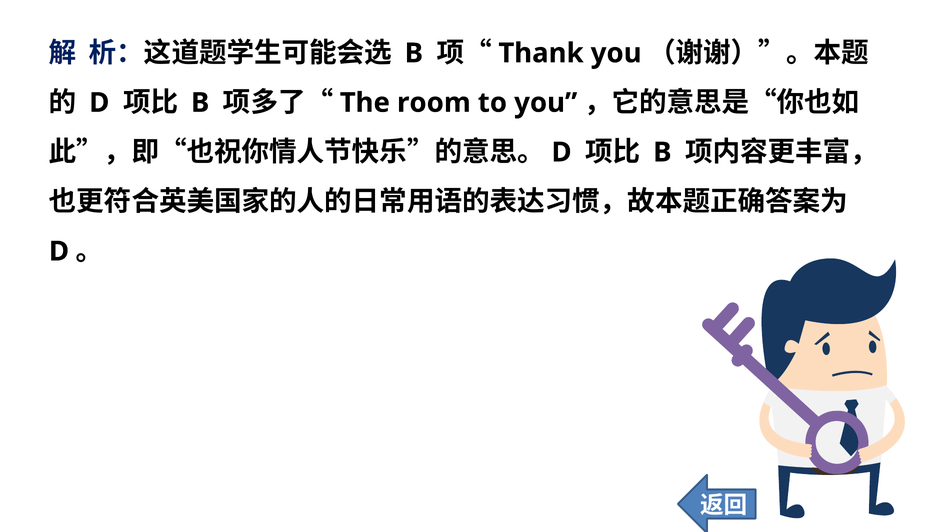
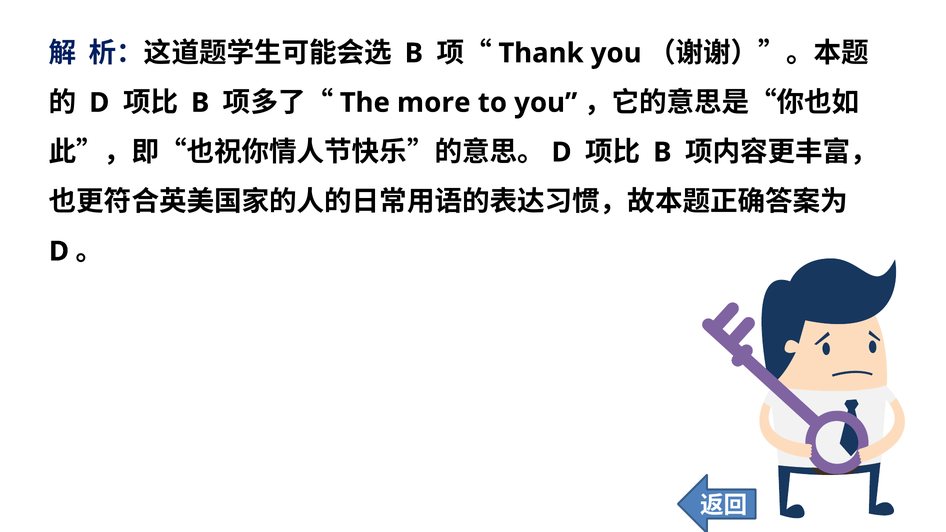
room: room -> more (434, 103)
